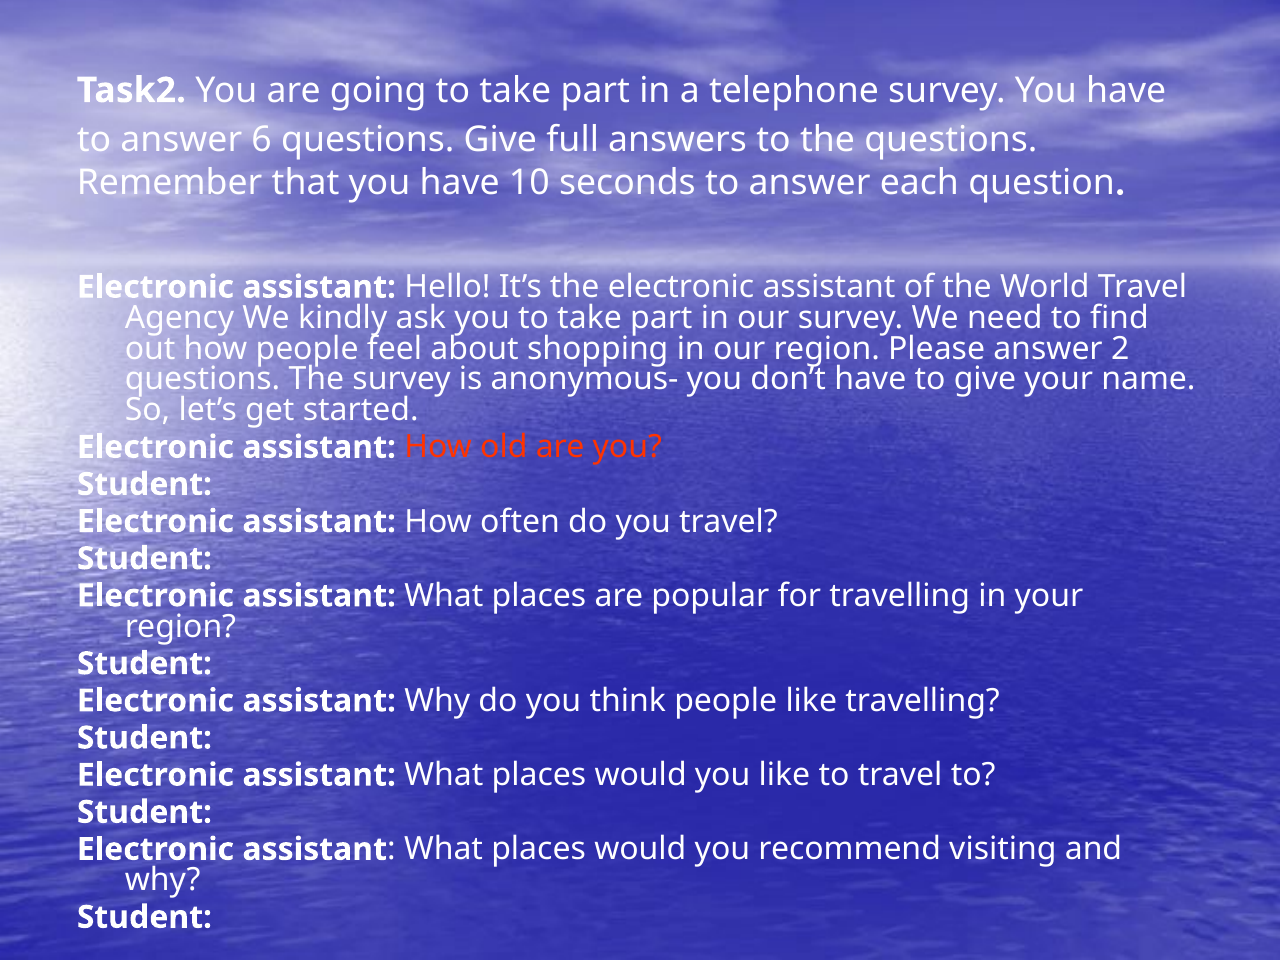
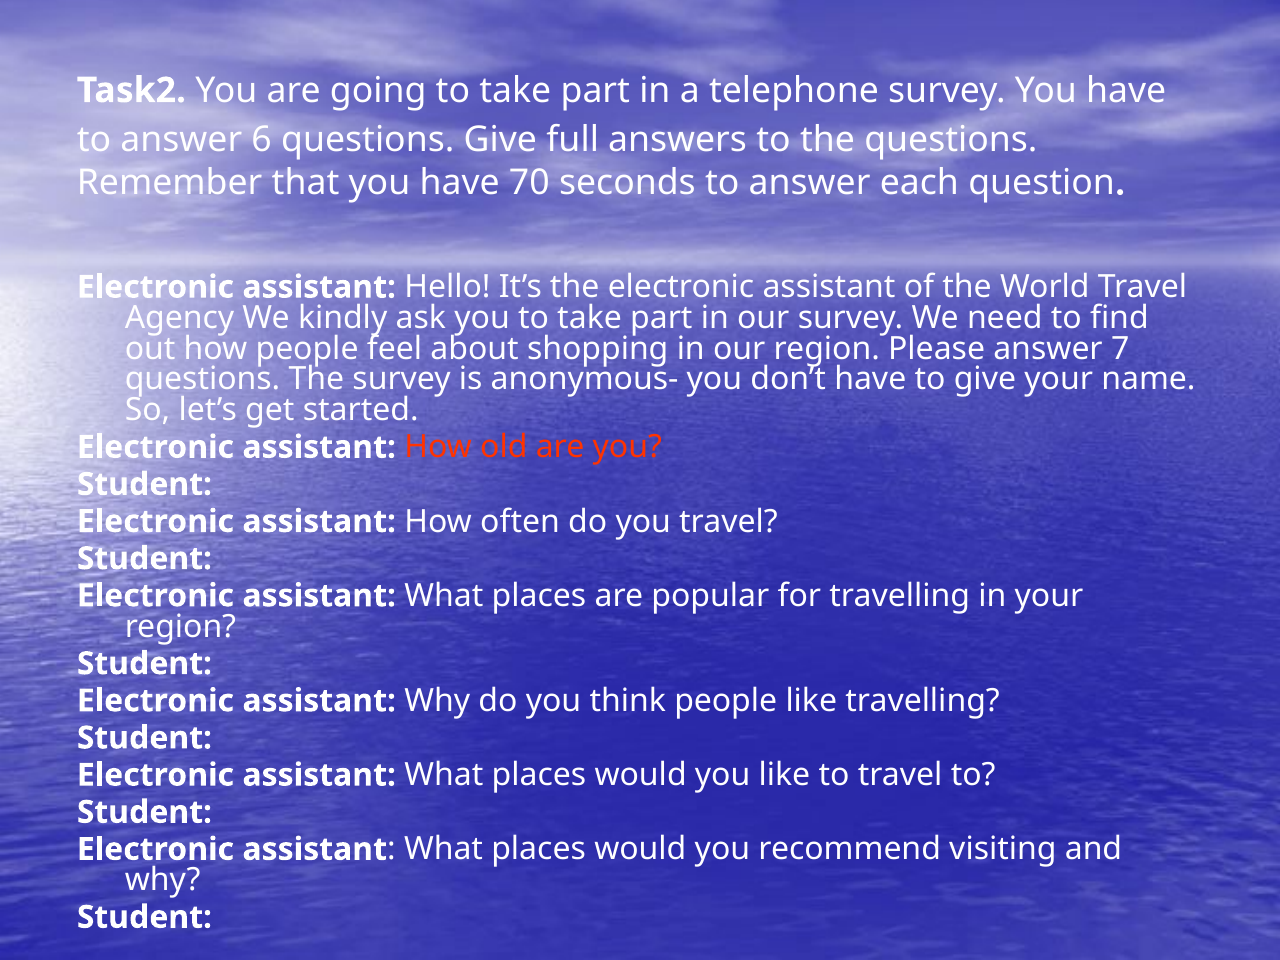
10: 10 -> 70 (529, 183)
2: 2 -> 7 (1120, 349)
